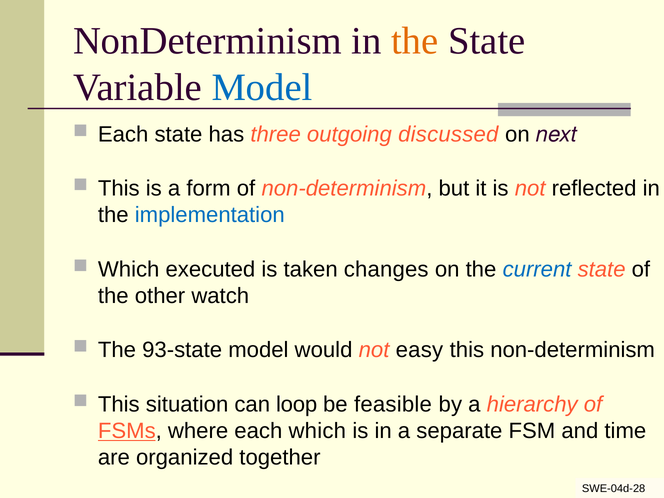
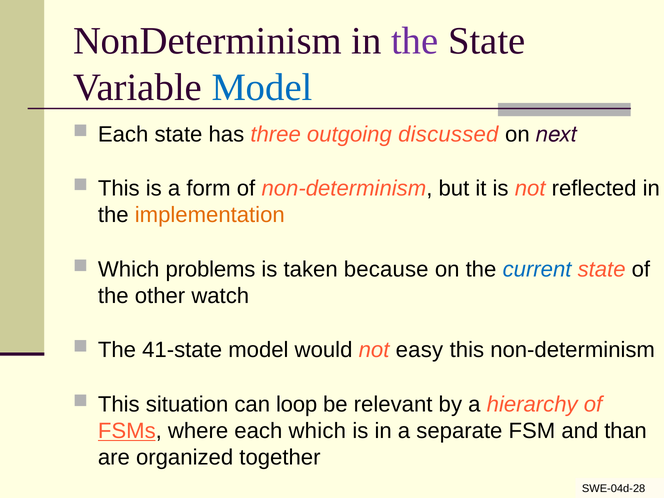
the colour: orange -> purple (415, 41)
implementation colour: blue -> orange (210, 215)
executed: executed -> problems (210, 269)
changes: changes -> because (386, 269)
93-state: 93-state -> 41-state (182, 350)
feasible: feasible -> relevant (393, 404)
time: time -> than (625, 431)
